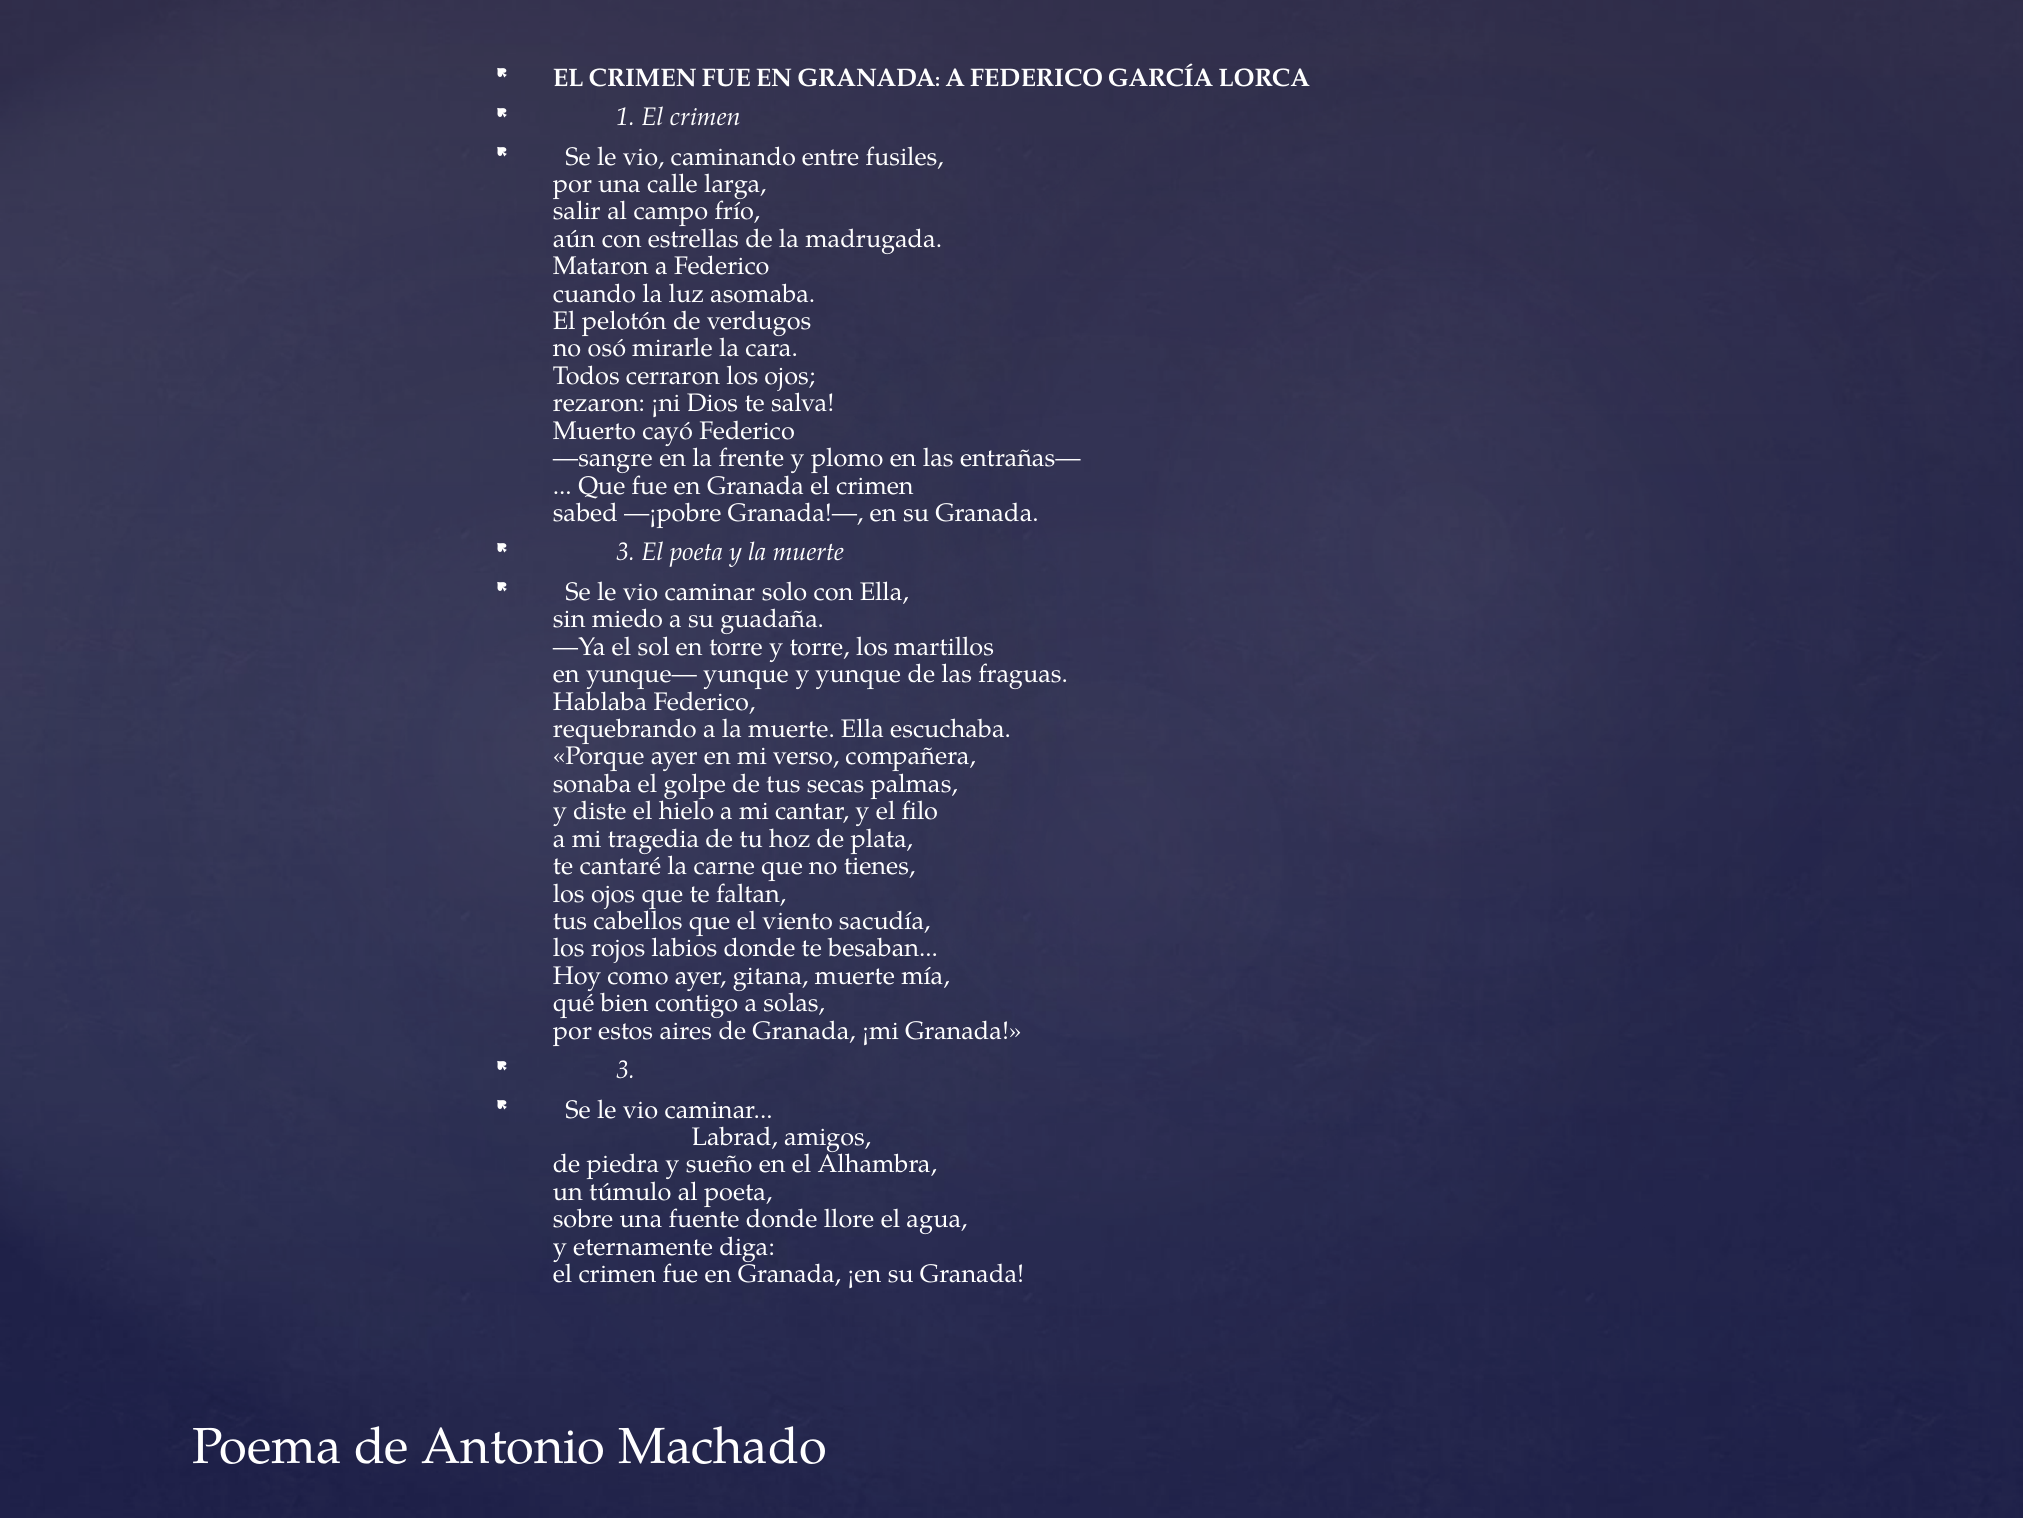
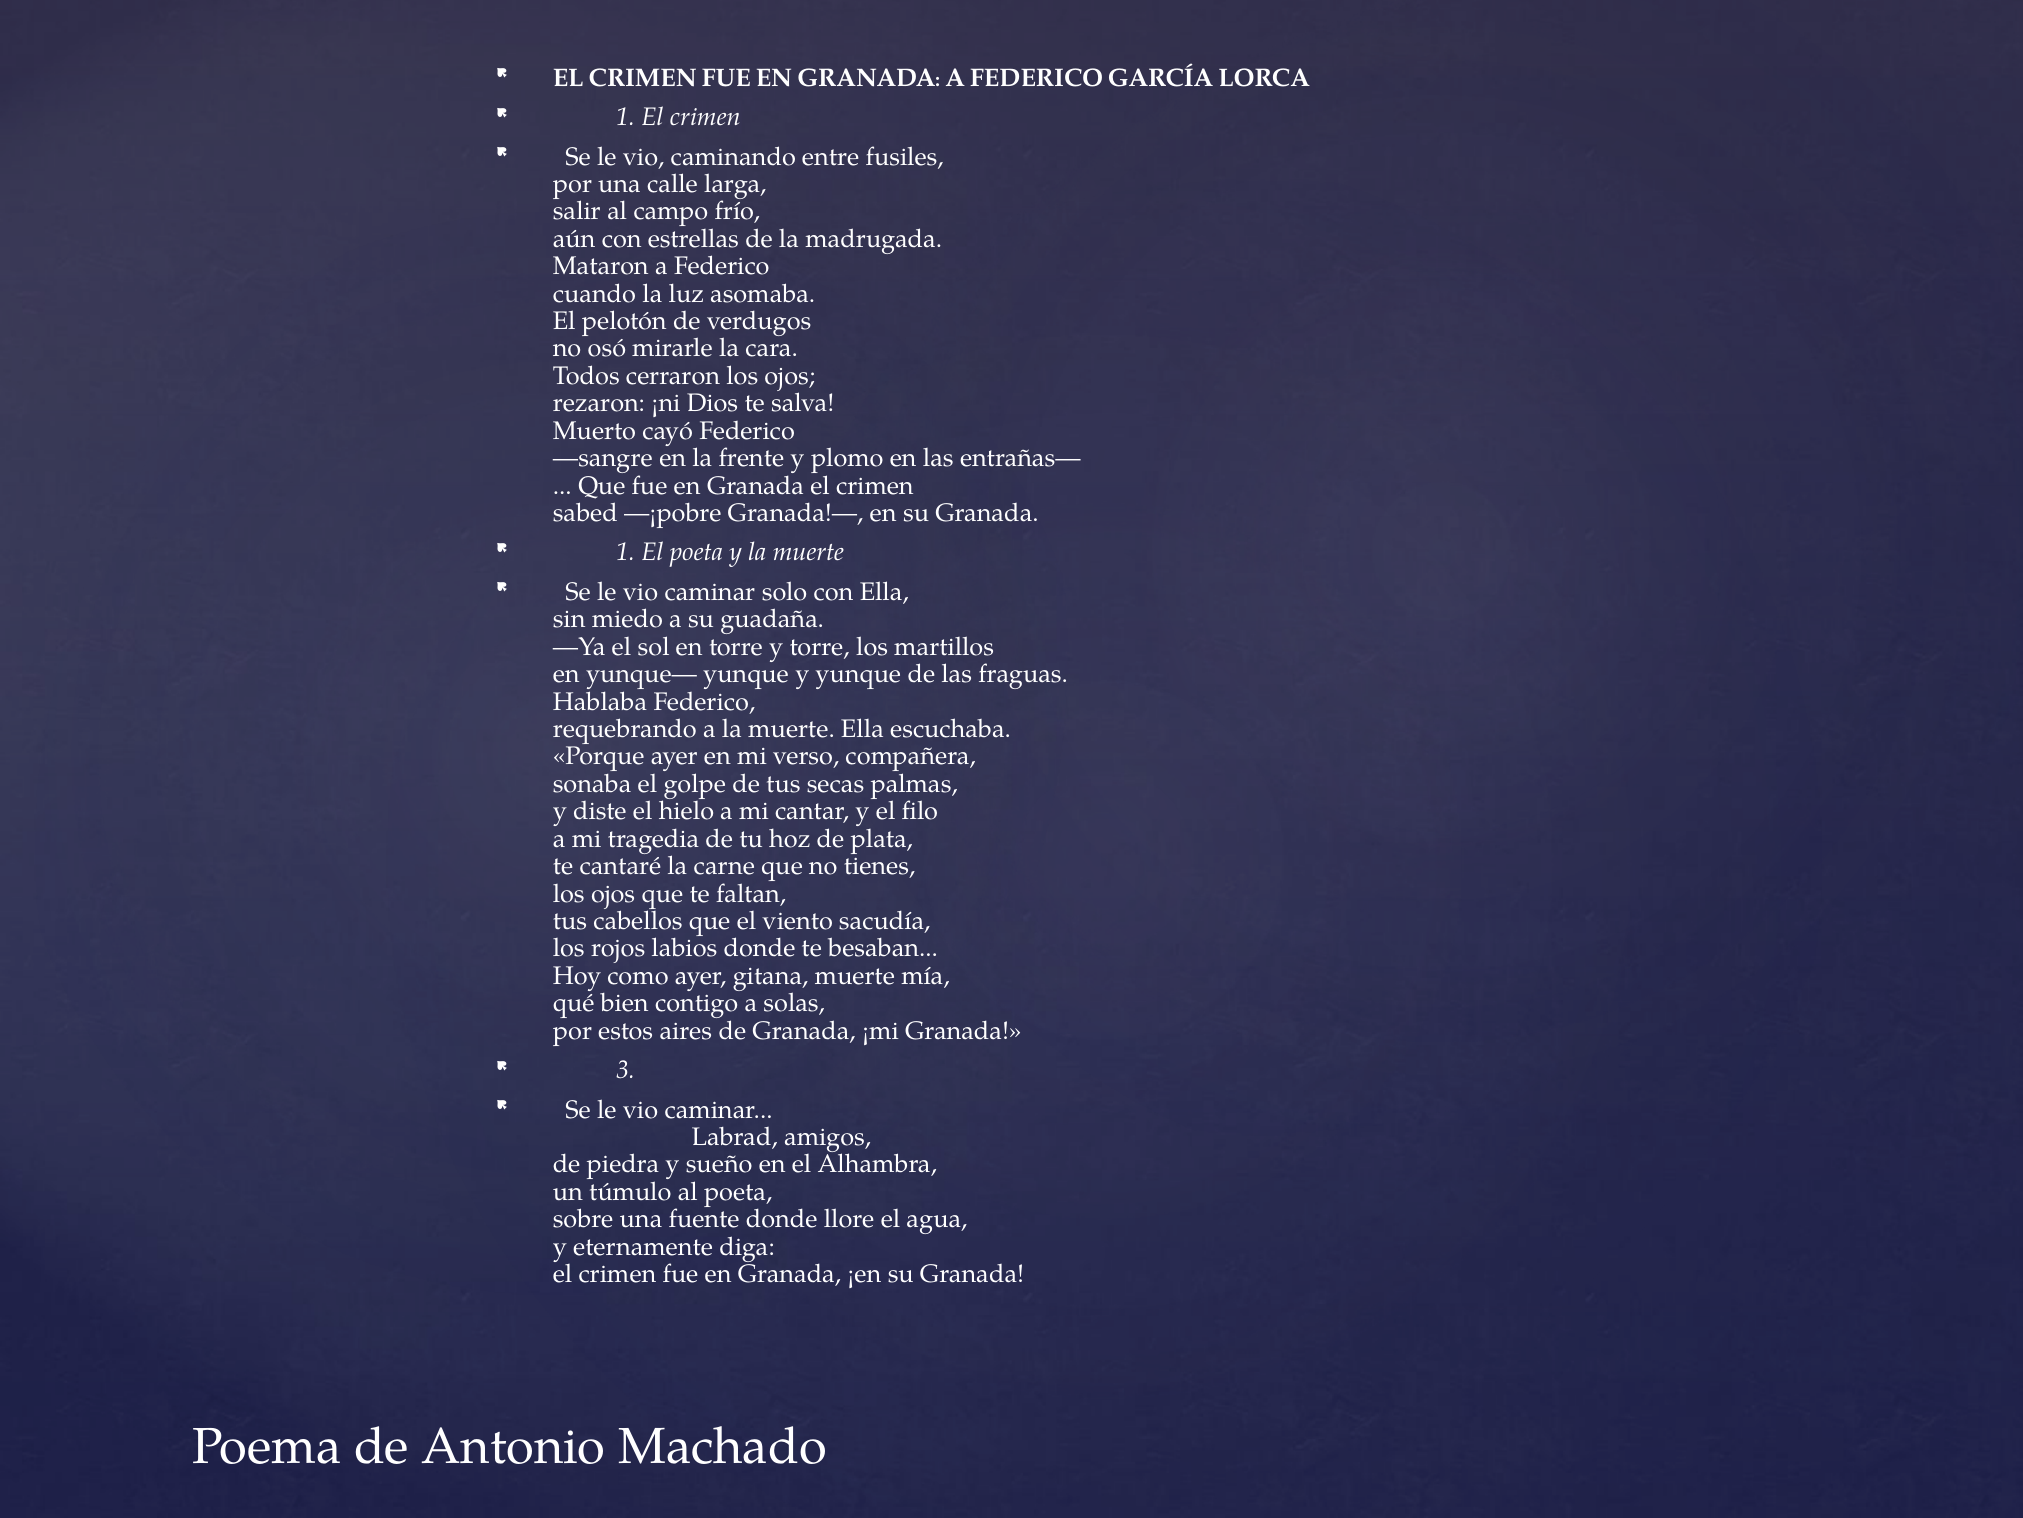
3: 3 -> 1 (626, 552)
